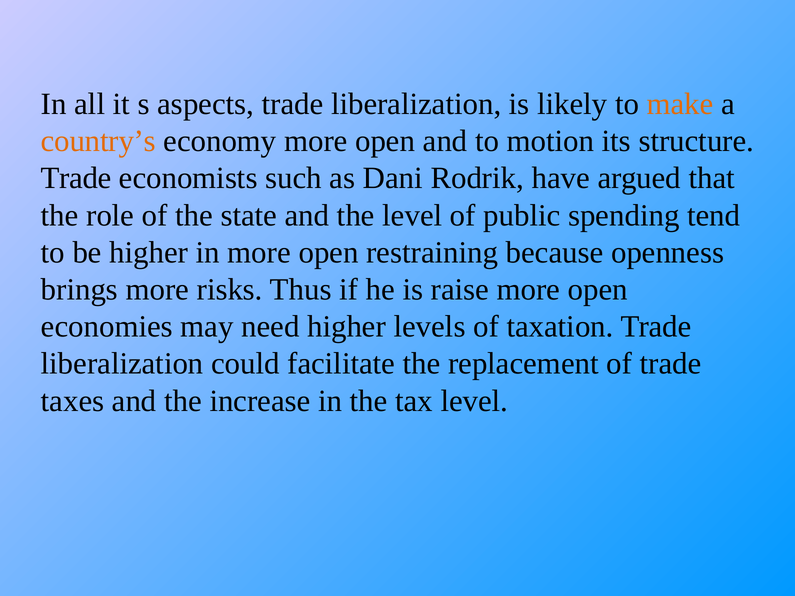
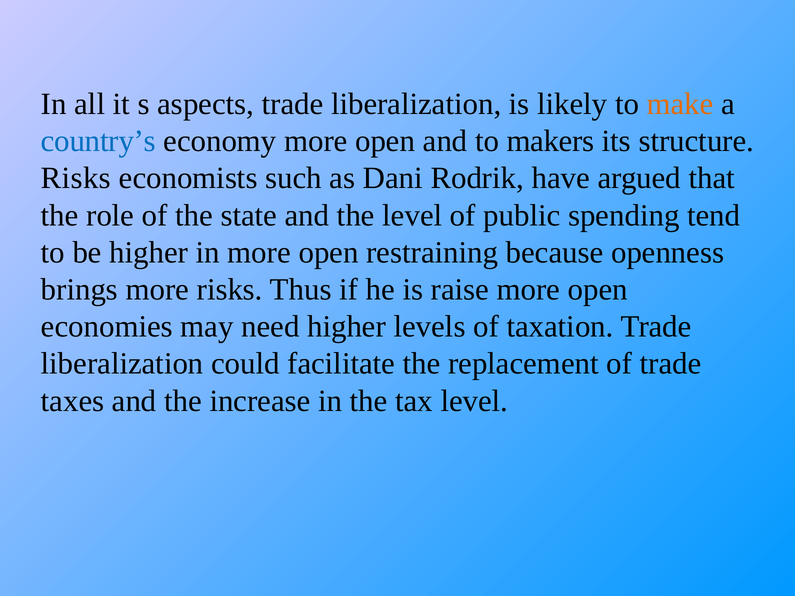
country’s colour: orange -> blue (98, 141)
motion: motion -> makers (551, 141)
Trade: Trade -> Risks (76, 178)
